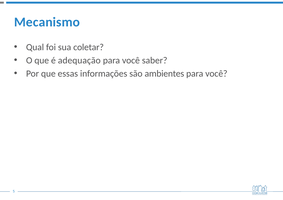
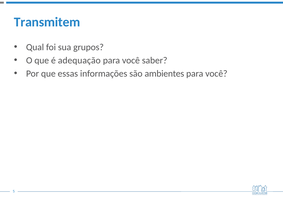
Mecanismo: Mecanismo -> Transmitem (47, 22)
coletar: coletar -> grupos (88, 47)
